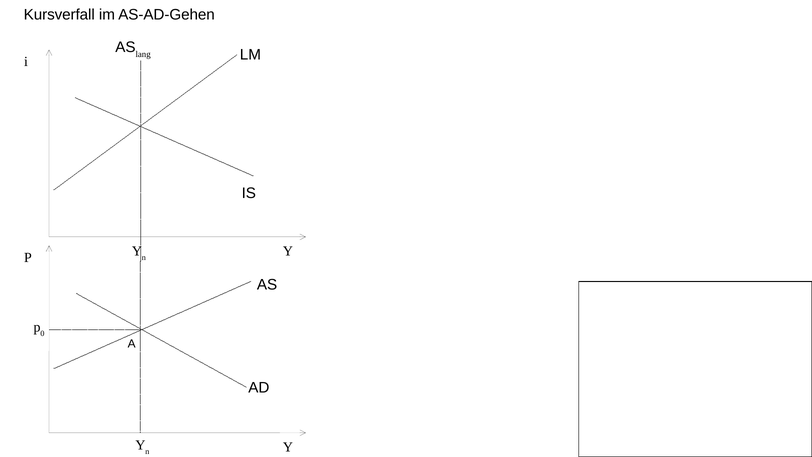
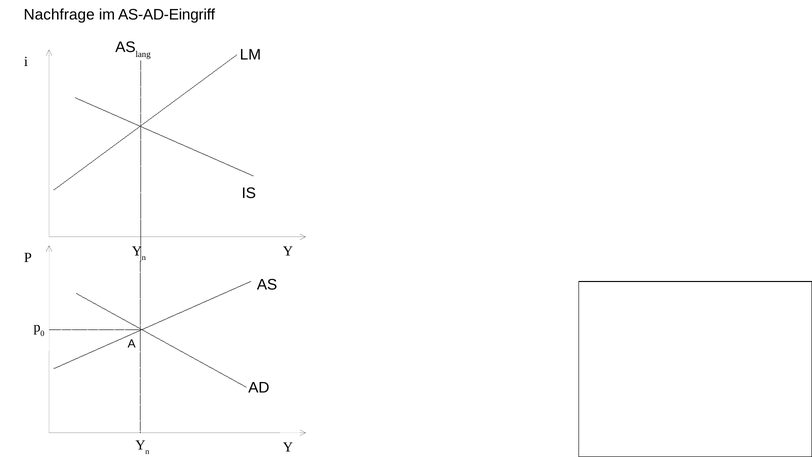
Kursverfall: Kursverfall -> Nachfrage (59, 15)
AS-AD-Gehen: AS-AD-Gehen -> AS-AD-Eingriff (167, 15)
